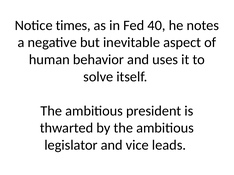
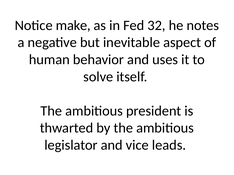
times: times -> make (73, 25)
40: 40 -> 32 (156, 25)
